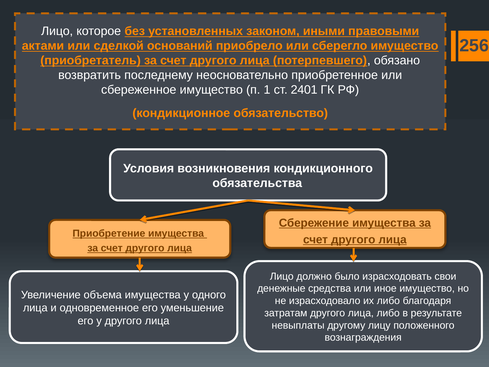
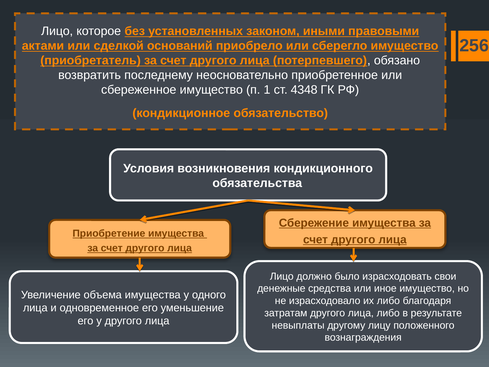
2401: 2401 -> 4348 (304, 90)
